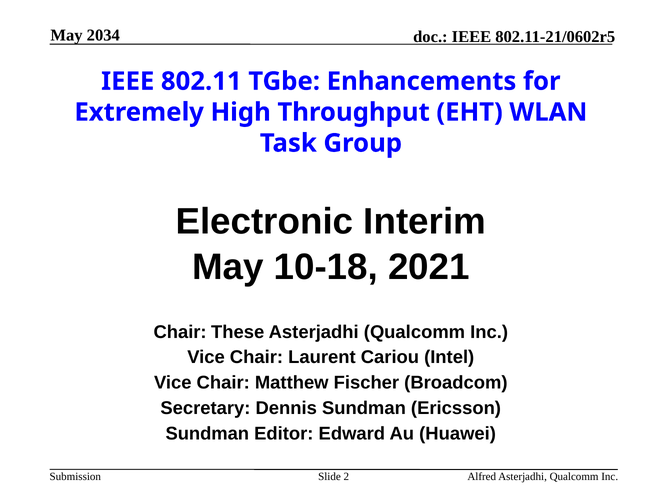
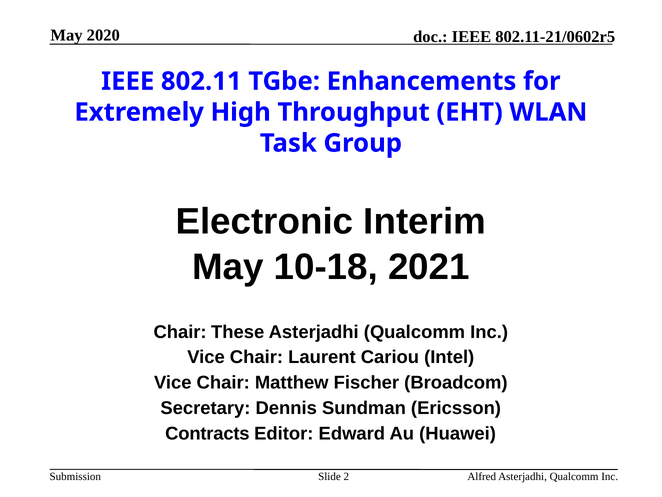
2034: 2034 -> 2020 (103, 35)
Sundman: Sundman -> Contracts (207, 433)
